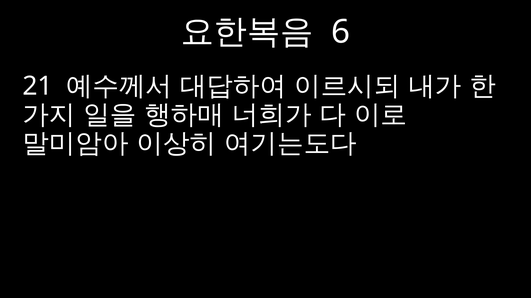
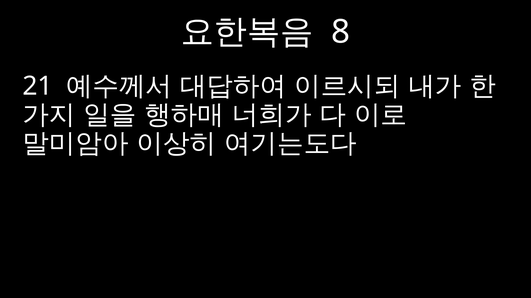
6: 6 -> 8 (341, 32)
